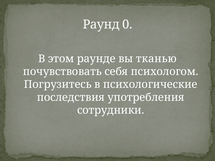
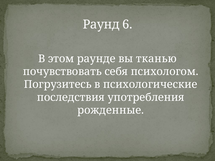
0: 0 -> 6 (127, 25)
сотрудники: сотрудники -> рожденные (111, 110)
